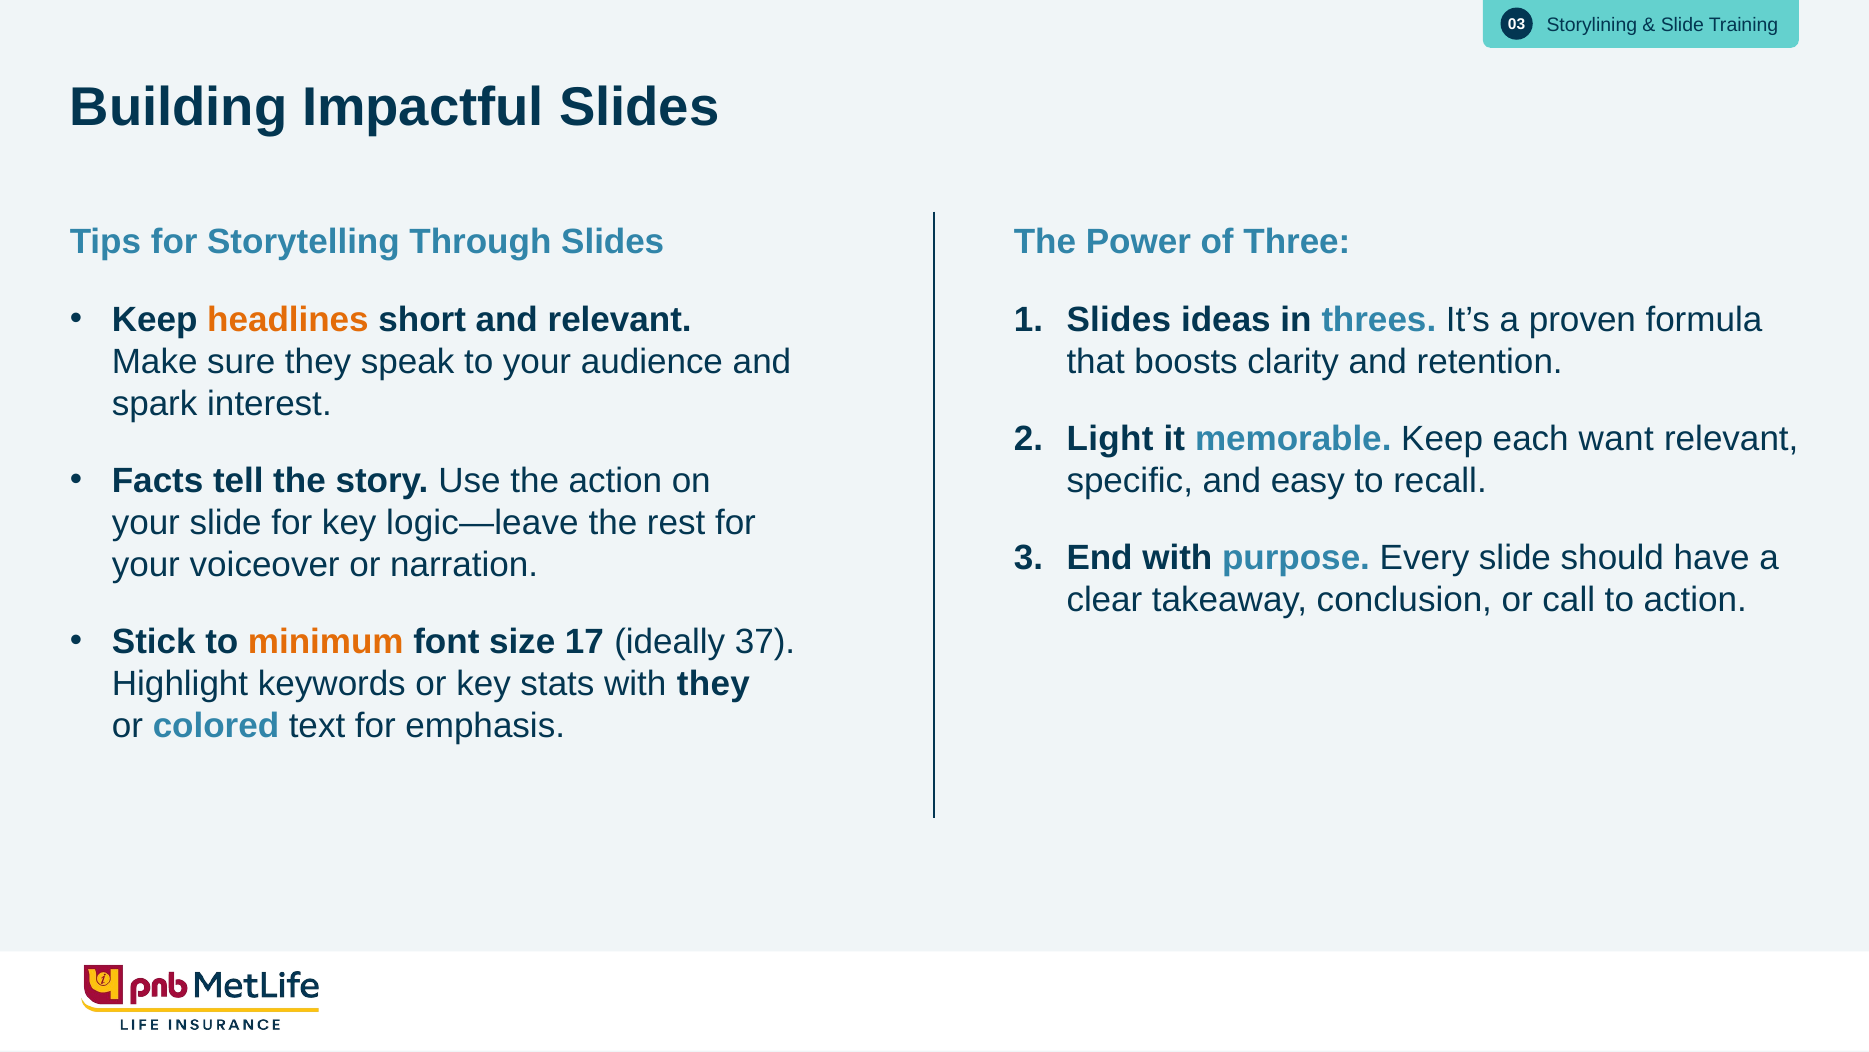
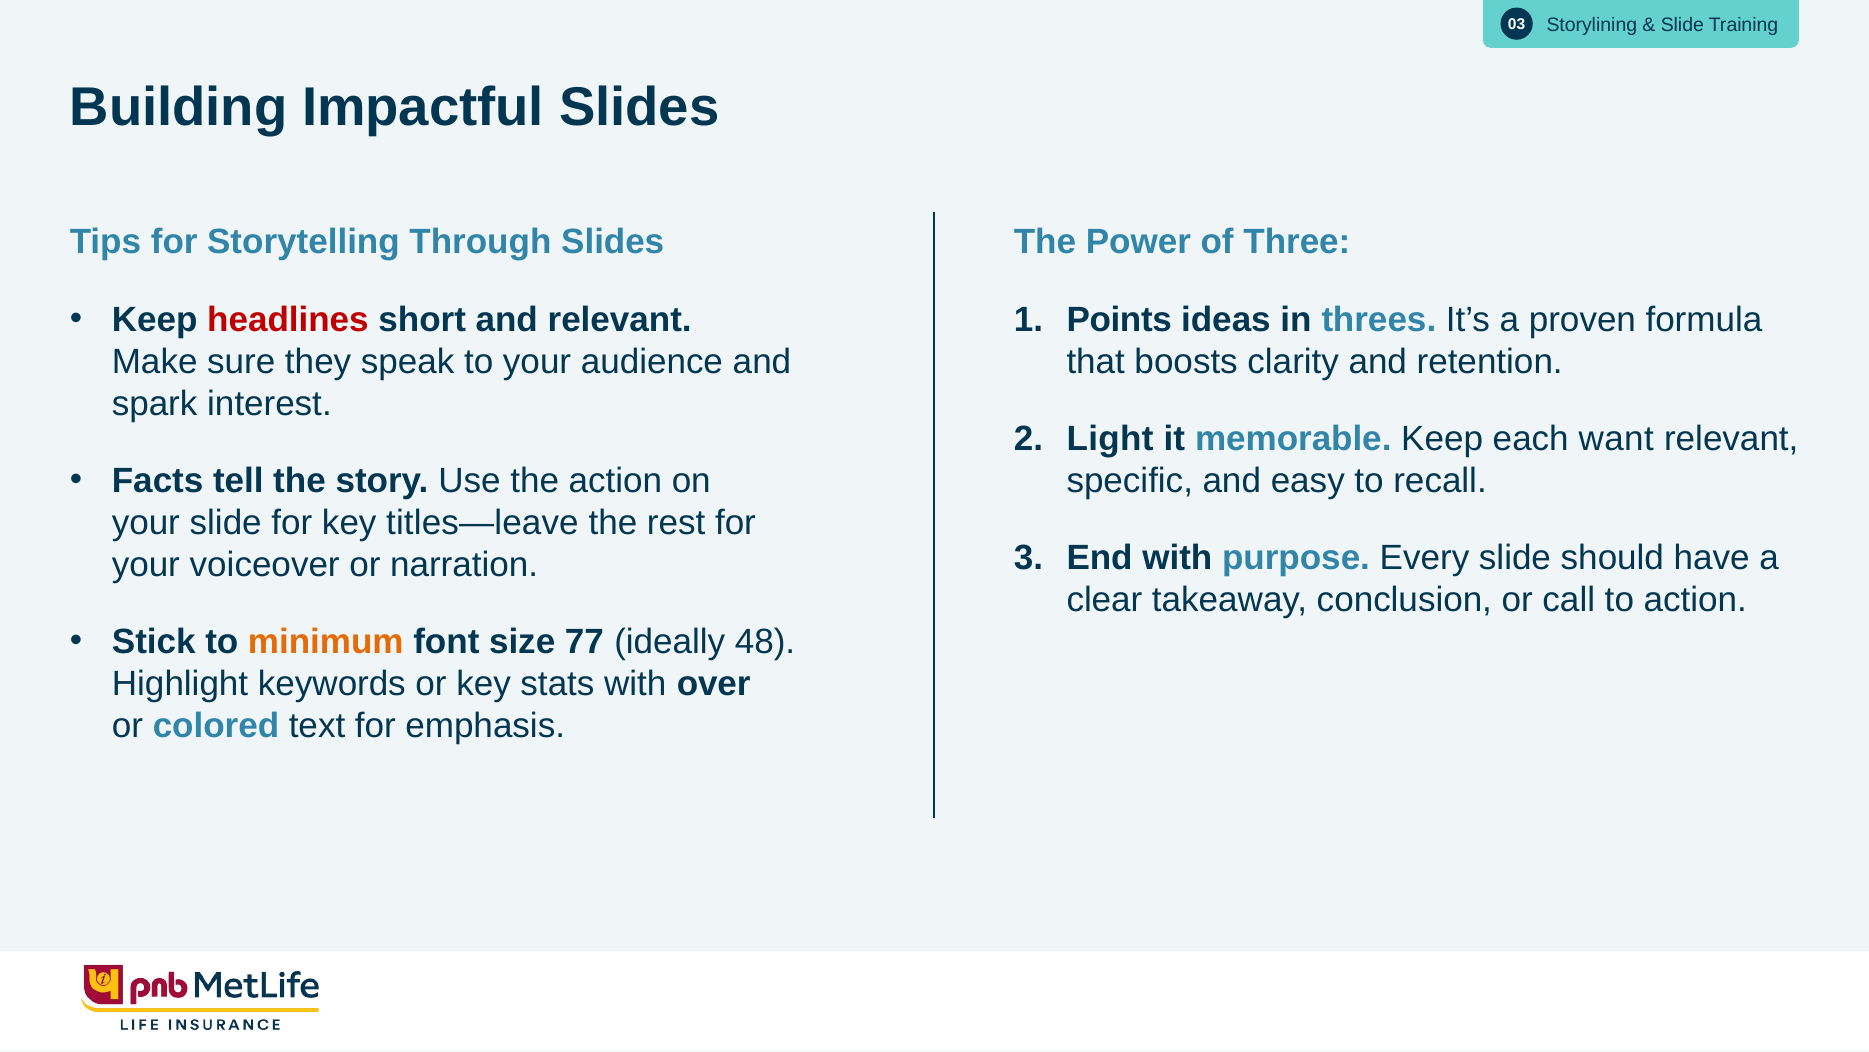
headlines colour: orange -> red (288, 319)
Slides: Slides -> Points (1119, 319)
logic—leave: logic—leave -> titles—leave (482, 523)
17: 17 -> 77 (584, 642)
37: 37 -> 48 (765, 642)
with they: they -> over (714, 684)
